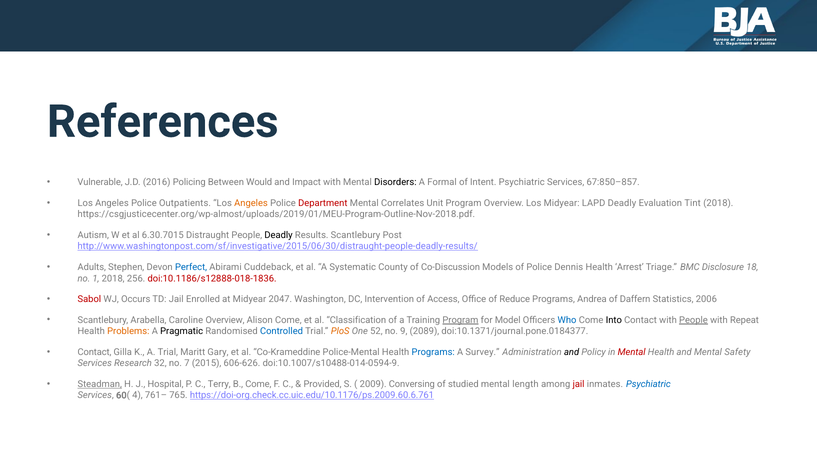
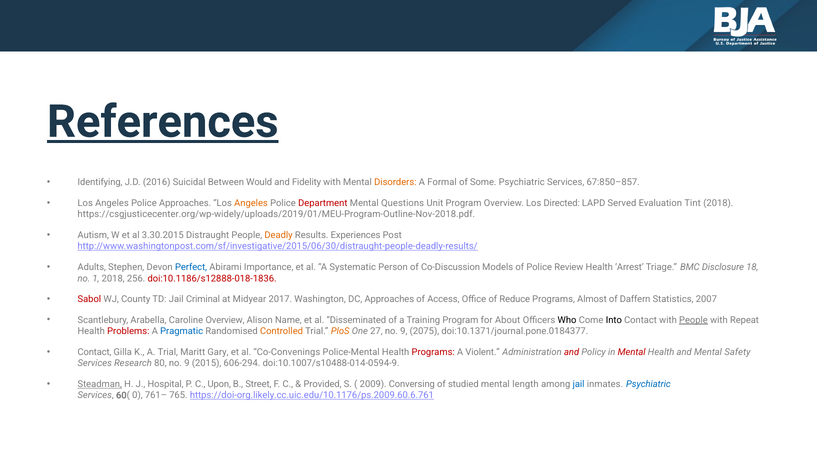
References underline: none -> present (163, 122)
Vulnerable: Vulnerable -> Identifying (100, 182)
Policing: Policing -> Suicidal (189, 182)
Impact: Impact -> Fidelity (307, 182)
Disorders colour: black -> orange (395, 182)
Intent: Intent -> Some (483, 182)
Police Outpatients: Outpatients -> Approaches (185, 203)
Correlates: Correlates -> Questions (403, 203)
Los Midyear: Midyear -> Directed (562, 203)
LAPD Deadly: Deadly -> Served (622, 203)
https://csgjusticecenter.org/wp-almost/uploads/2019/01/MEU-Program-Outline-Nov-2018.pdf: https://csgjusticecenter.org/wp-almost/uploads/2019/01/MEU-Program-Outline-Nov-2018.pdf -> https://csgjusticecenter.org/wp-widely/uploads/2019/01/MEU-Program-Outline-Nov-2018.pdf (276, 214)
6.30.7015: 6.30.7015 -> 3.30.2015 (163, 235)
Deadly colour: black -> orange (279, 235)
Results Scantlebury: Scantlebury -> Experiences (356, 235)
Cuddeback: Cuddeback -> Importance (269, 267)
County: County -> Person (393, 267)
Dennis: Dennis -> Review (569, 267)
Occurs: Occurs -> County (136, 299)
Enrolled: Enrolled -> Criminal (203, 299)
2047: 2047 -> 2017 (280, 299)
DC Intervention: Intervention -> Approaches (389, 299)
Andrea: Andrea -> Almost (592, 299)
2006: 2006 -> 2007 (706, 299)
Alison Come: Come -> Name (288, 320)
Classification: Classification -> Disseminated (356, 320)
Program underline: present -> none (460, 320)
Model: Model -> About (508, 320)
Who colour: blue -> black (567, 320)
Problems colour: orange -> red (128, 331)
Pragmatic colour: black -> blue (182, 331)
Controlled colour: blue -> orange (282, 331)
52: 52 -> 27 (376, 331)
2089: 2089 -> 2075 (424, 331)
Co-Krameddine: Co-Krameddine -> Co-Convenings (287, 352)
Programs colour: blue -> red (433, 352)
Survey: Survey -> Violent (483, 352)
and colour: black -> red (572, 352)
32: 32 -> 80 (160, 363)
7: 7 -> 9 (187, 363)
606-626: 606-626 -> 606-294 (242, 363)
Terry: Terry -> Upon (219, 384)
B Come: Come -> Street (258, 384)
jail colour: red -> blue (579, 384)
4: 4 -> 0 (137, 395)
https://doi-org.check.cc.uic.edu/10.1176/ps.2009.60.6.761: https://doi-org.check.cc.uic.edu/10.1176/ps.2009.60.6.761 -> https://doi-org.likely.cc.uic.edu/10.1176/ps.2009.60.6.761 (312, 395)
